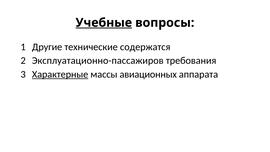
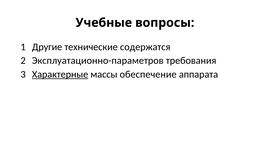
Учебные underline: present -> none (104, 23)
Эксплуатационно-пассажиров: Эксплуатационно-пассажиров -> Эксплуатационно-параметров (98, 61)
авиационных: авиационных -> обеспечение (148, 74)
